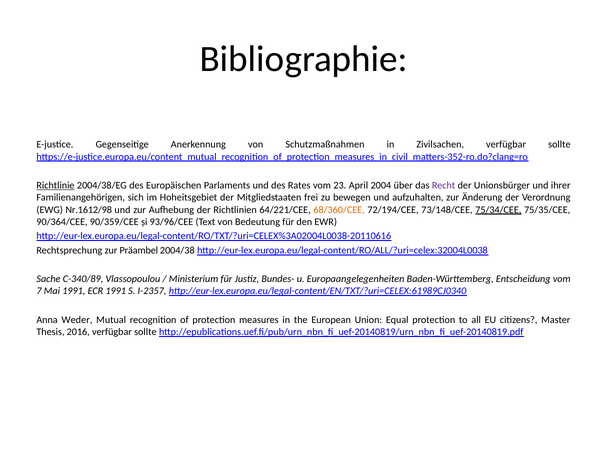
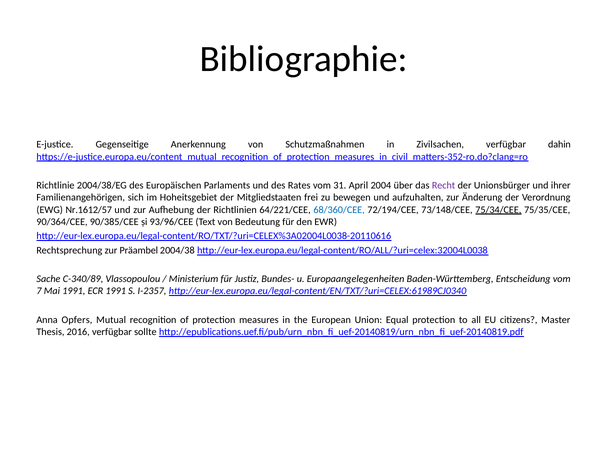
Zivilsachen verfügbar sollte: sollte -> dahin (559, 145)
Richtlinie underline: present -> none (55, 185)
23: 23 -> 31 (340, 185)
Nr.1612/98: Nr.1612/98 -> Nr.1612/57 (89, 210)
68/360/CEE colour: orange -> blue (339, 210)
90/359/CEE: 90/359/CEE -> 90/385/CEE (114, 222)
Weder: Weder -> Opfers (77, 320)
